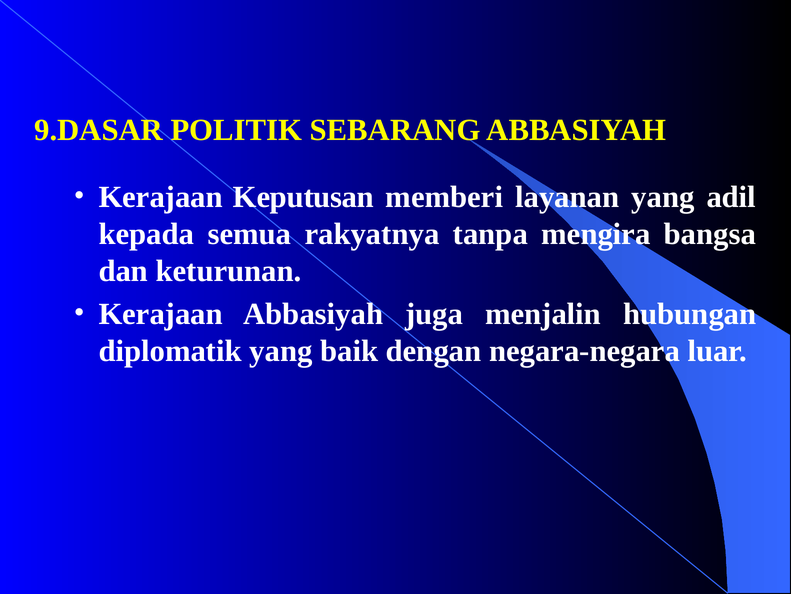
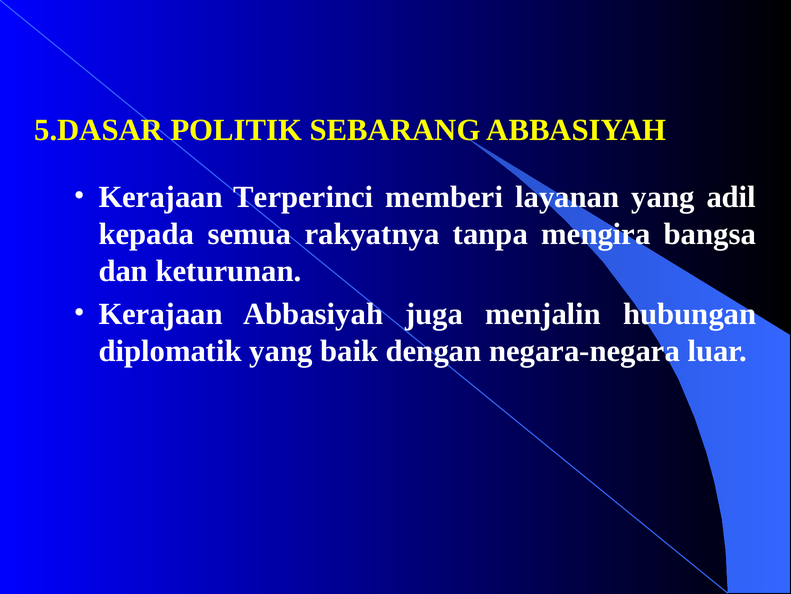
9.DASAR: 9.DASAR -> 5.DASAR (99, 130)
Keputusan: Keputusan -> Terperinci (303, 197)
